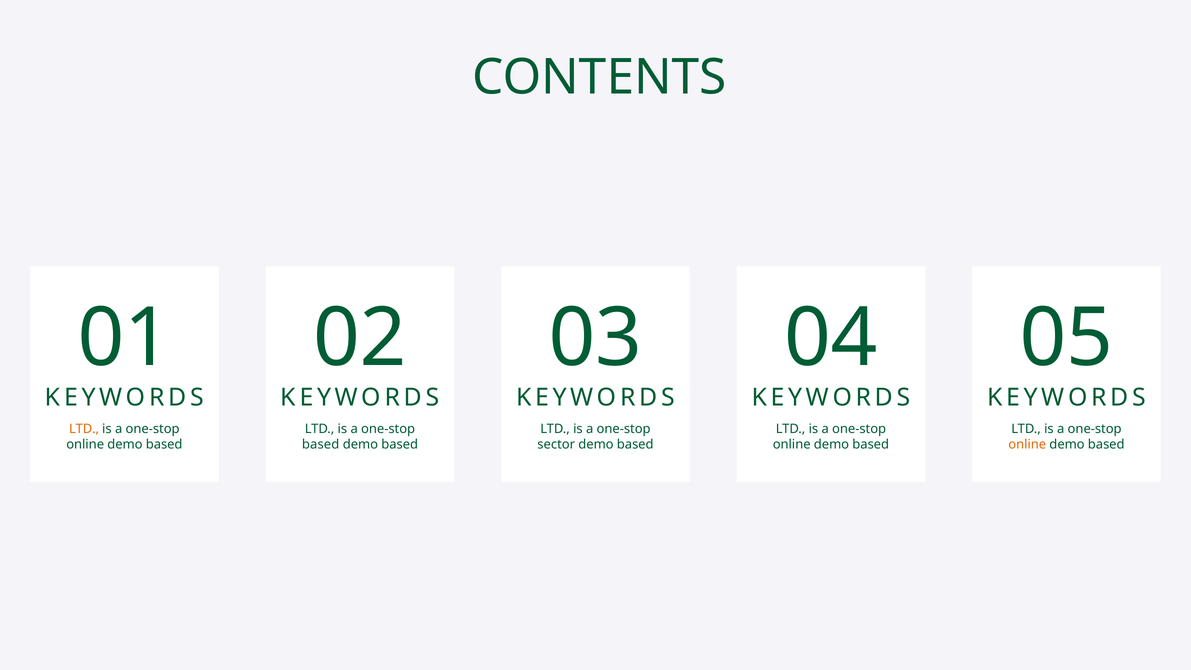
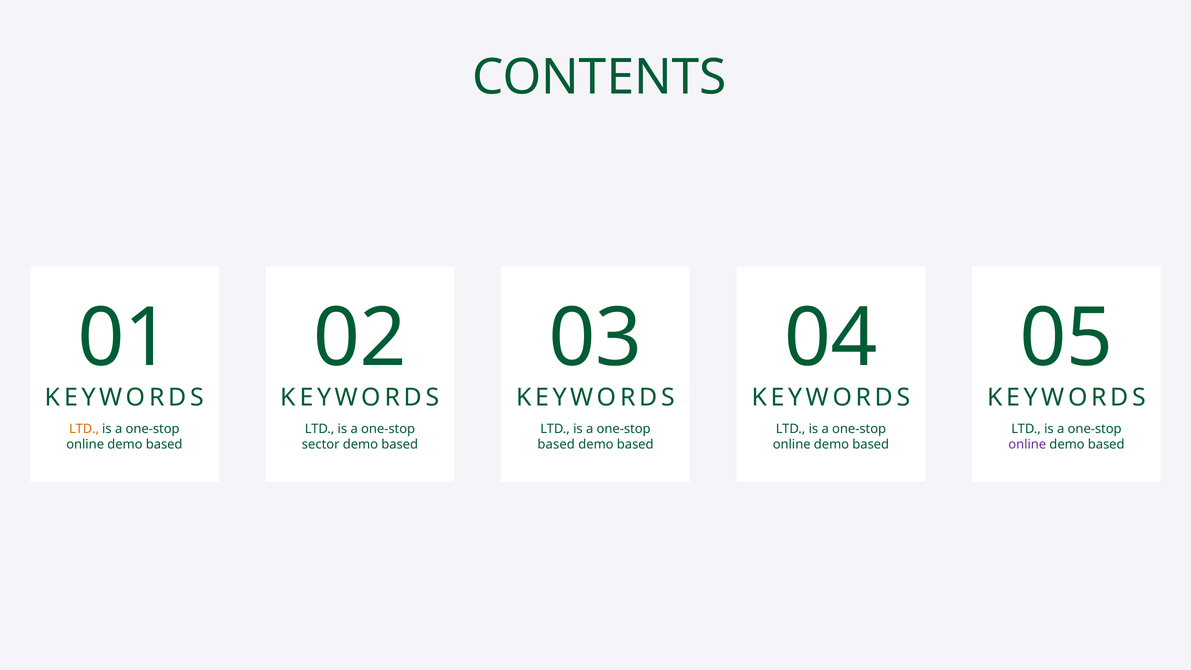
based: based -> sector (321, 444)
sector: sector -> based (556, 444)
online colour: orange -> purple (1027, 444)
